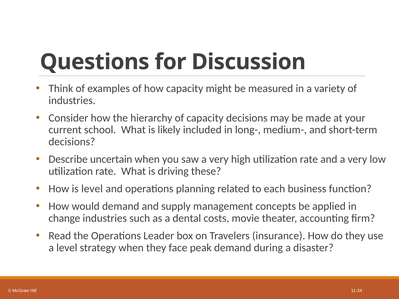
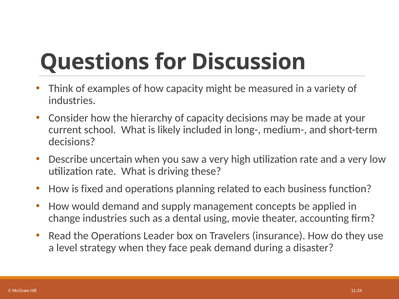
is level: level -> fixed (92, 189)
costs: costs -> using (216, 218)
